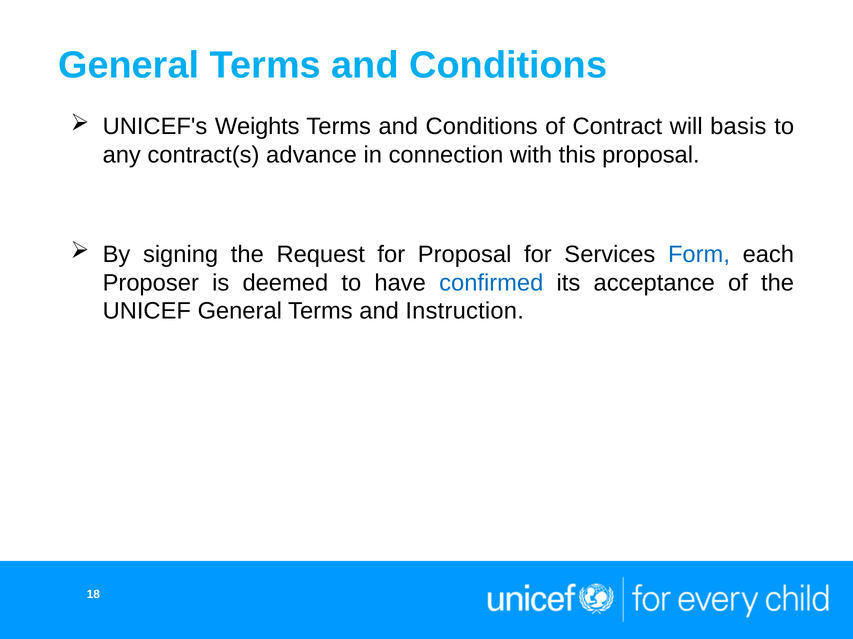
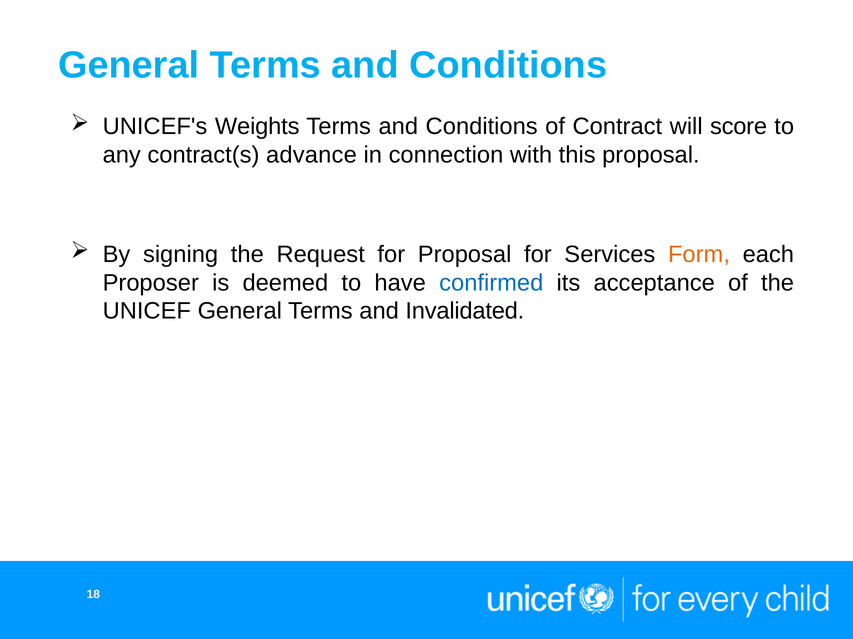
basis: basis -> score (739, 127)
Form colour: blue -> orange (699, 255)
Instruction: Instruction -> Invalidated (465, 312)
